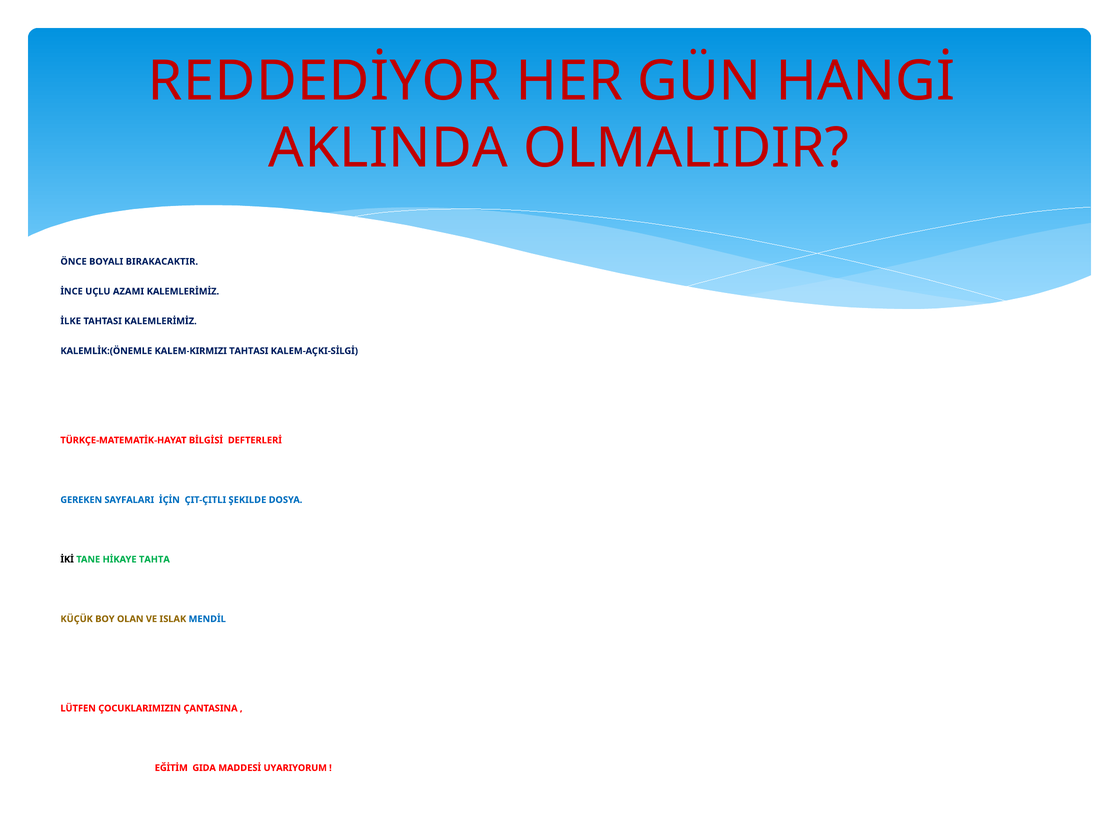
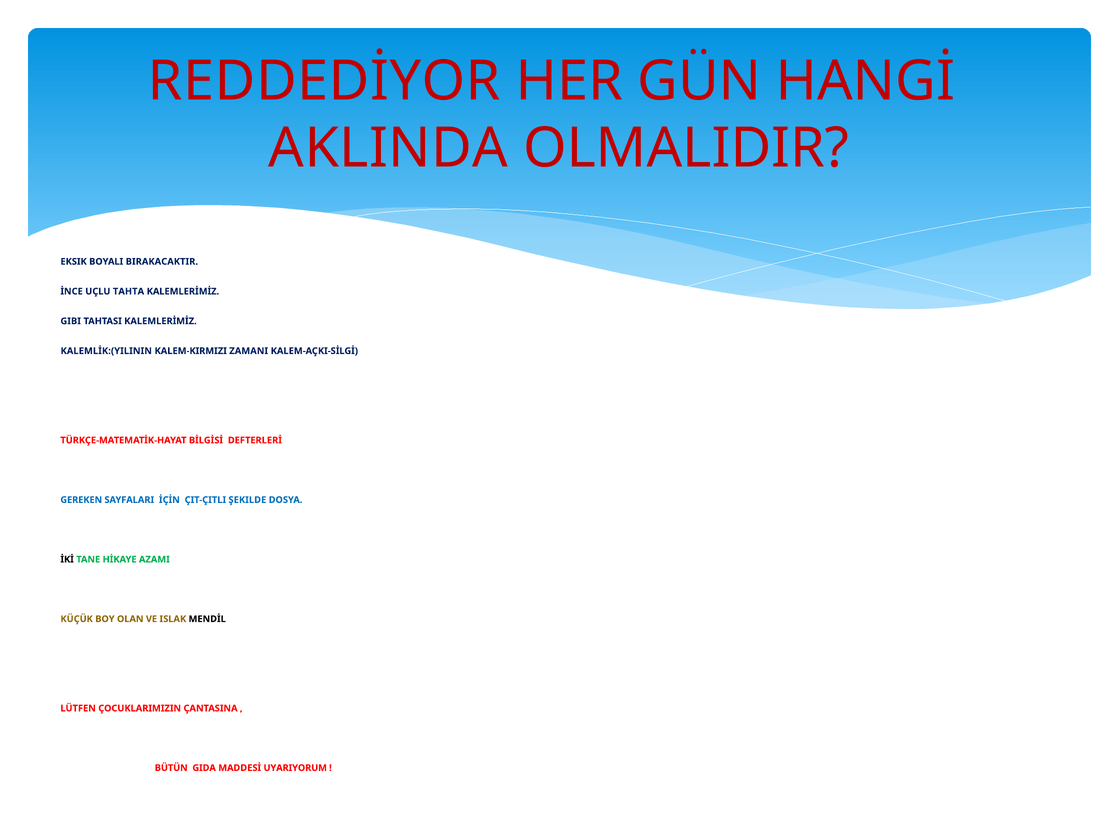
ÖNCE: ÖNCE -> EKSIK (74, 262)
AZAMI: AZAMI -> TAHTA (129, 292)
İLKE: İLKE -> GIBI (71, 321)
KALEMLİK:(ÖNEMLE: KALEMLİK:(ÖNEMLE -> KALEMLİK:(YILININ (106, 351)
KALEM-KIRMIZI TAHTASI: TAHTASI -> ZAMANI (249, 351)
TAHTA: TAHTA -> AZAMI (154, 560)
MENDİL colour: blue -> black (207, 619)
EĞİTİM: EĞİTİM -> BÜTÜN (171, 768)
